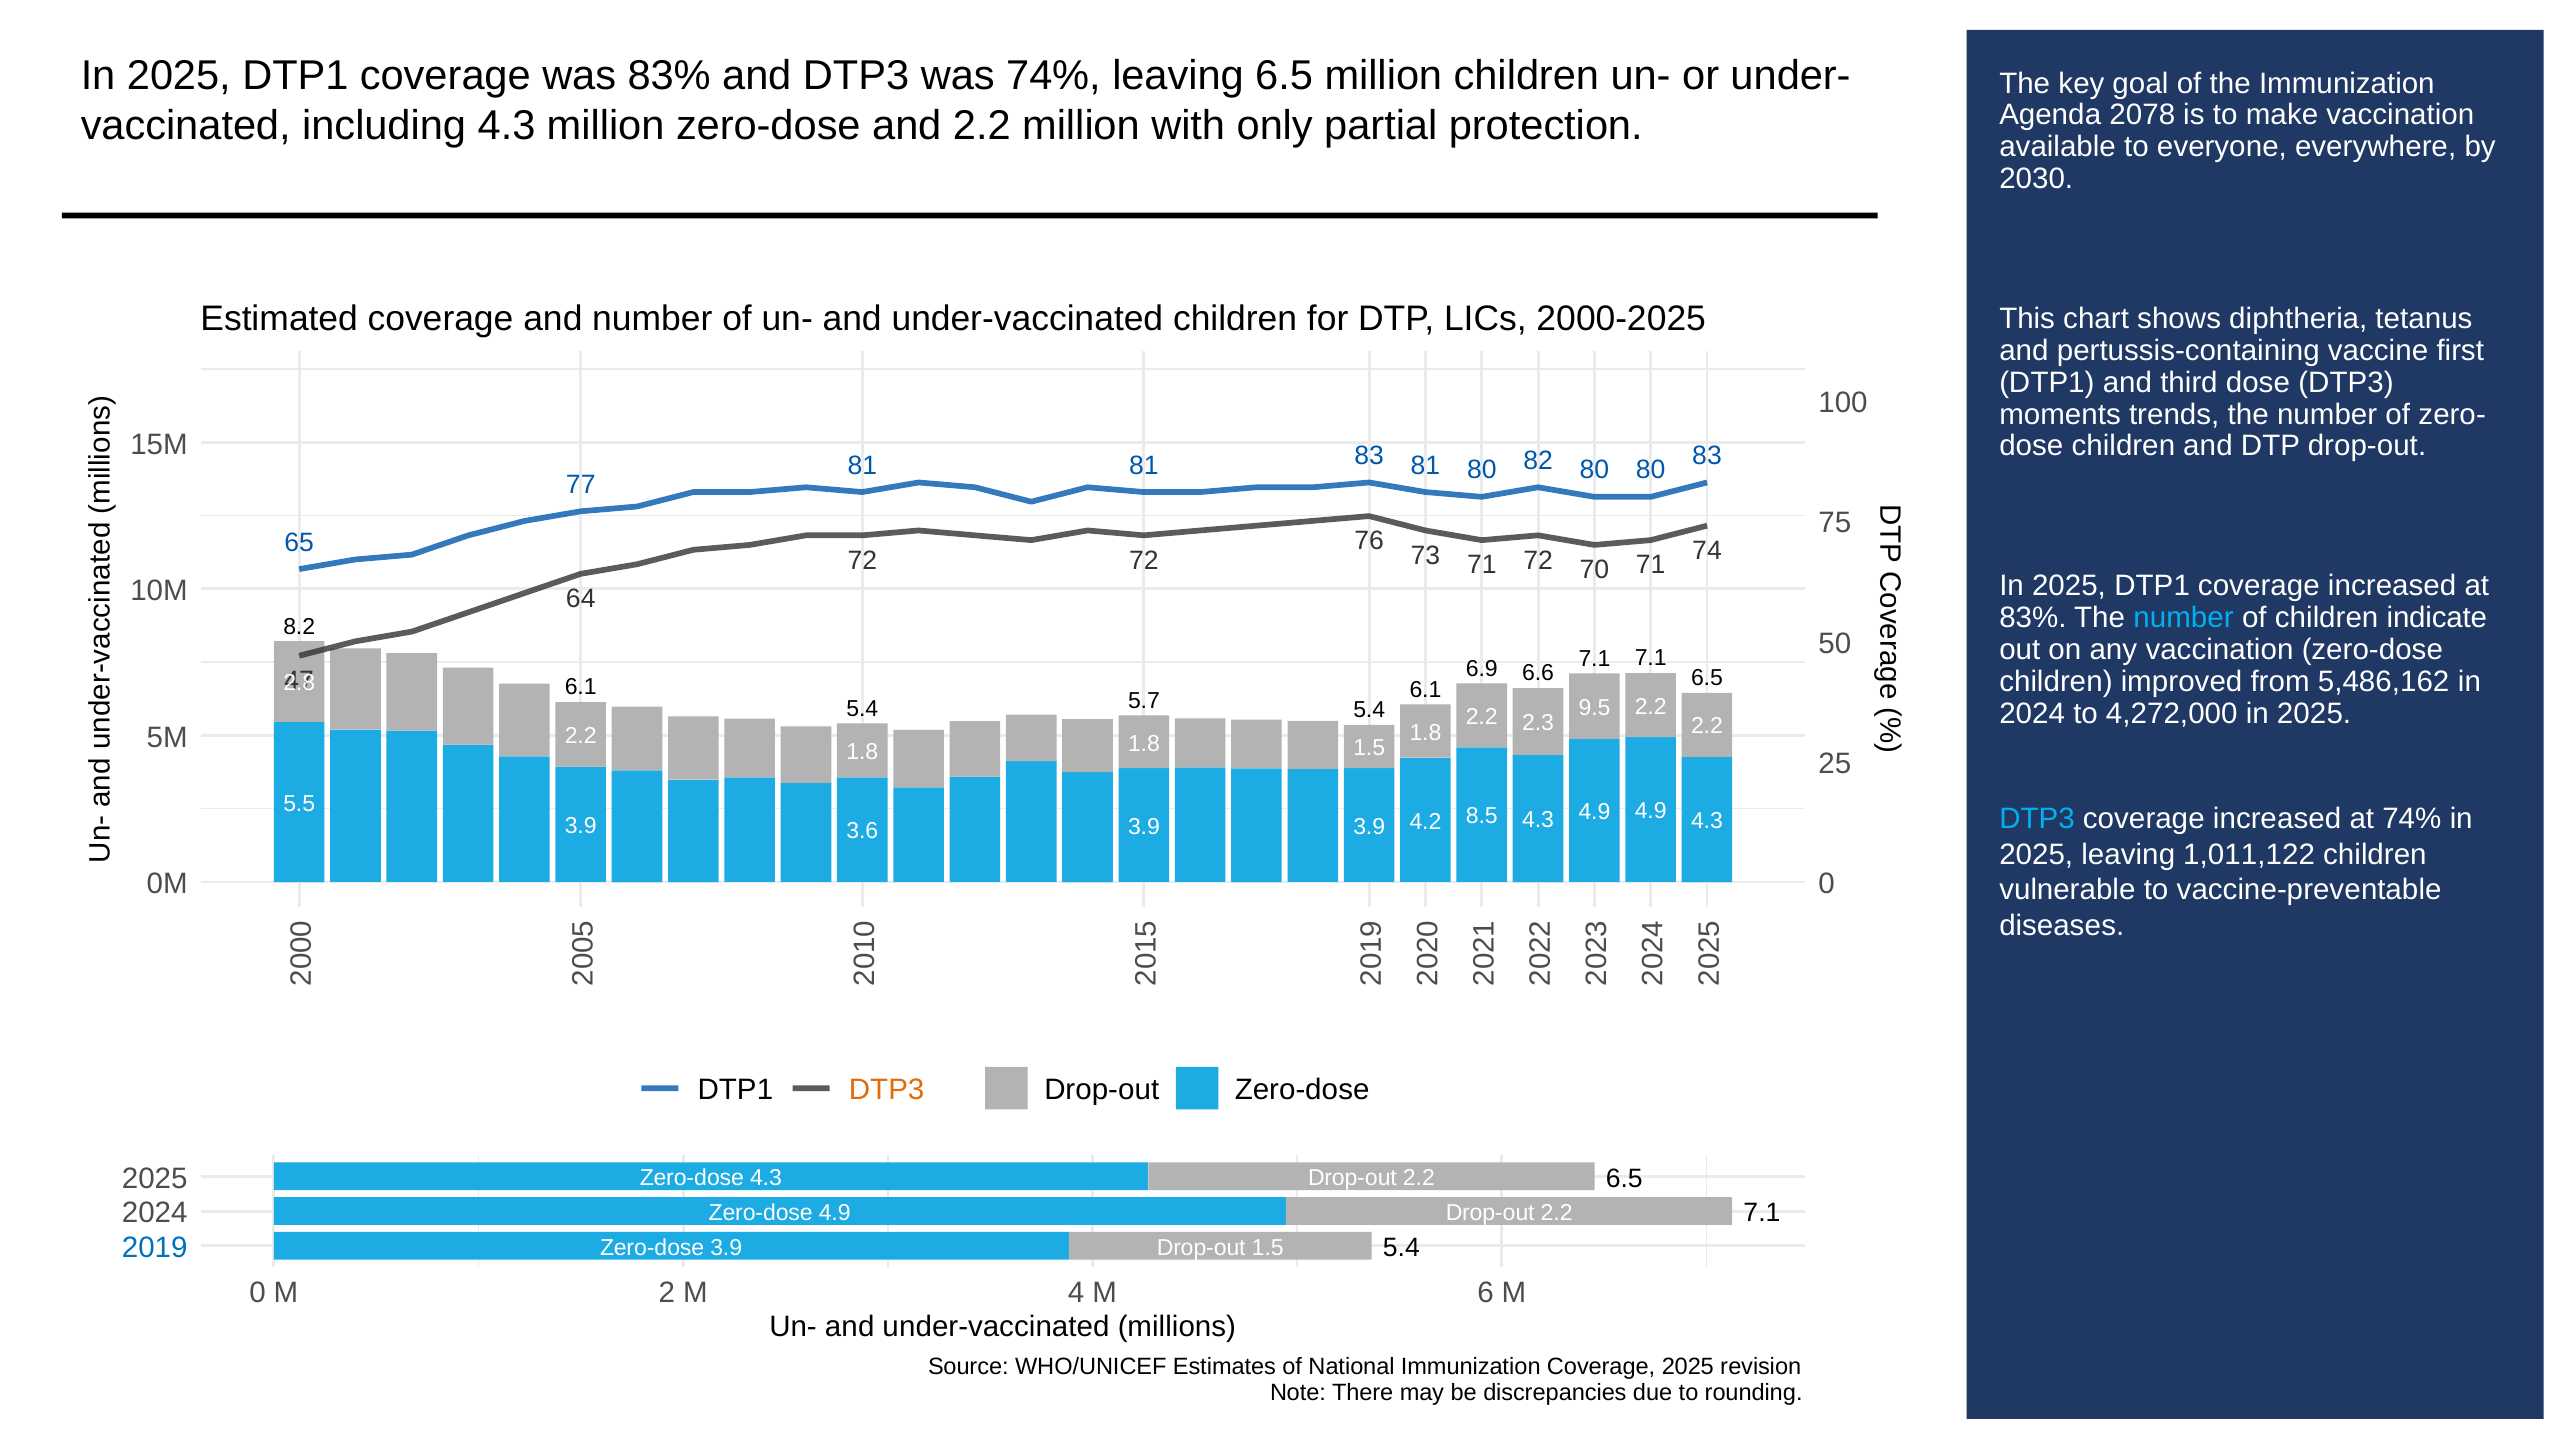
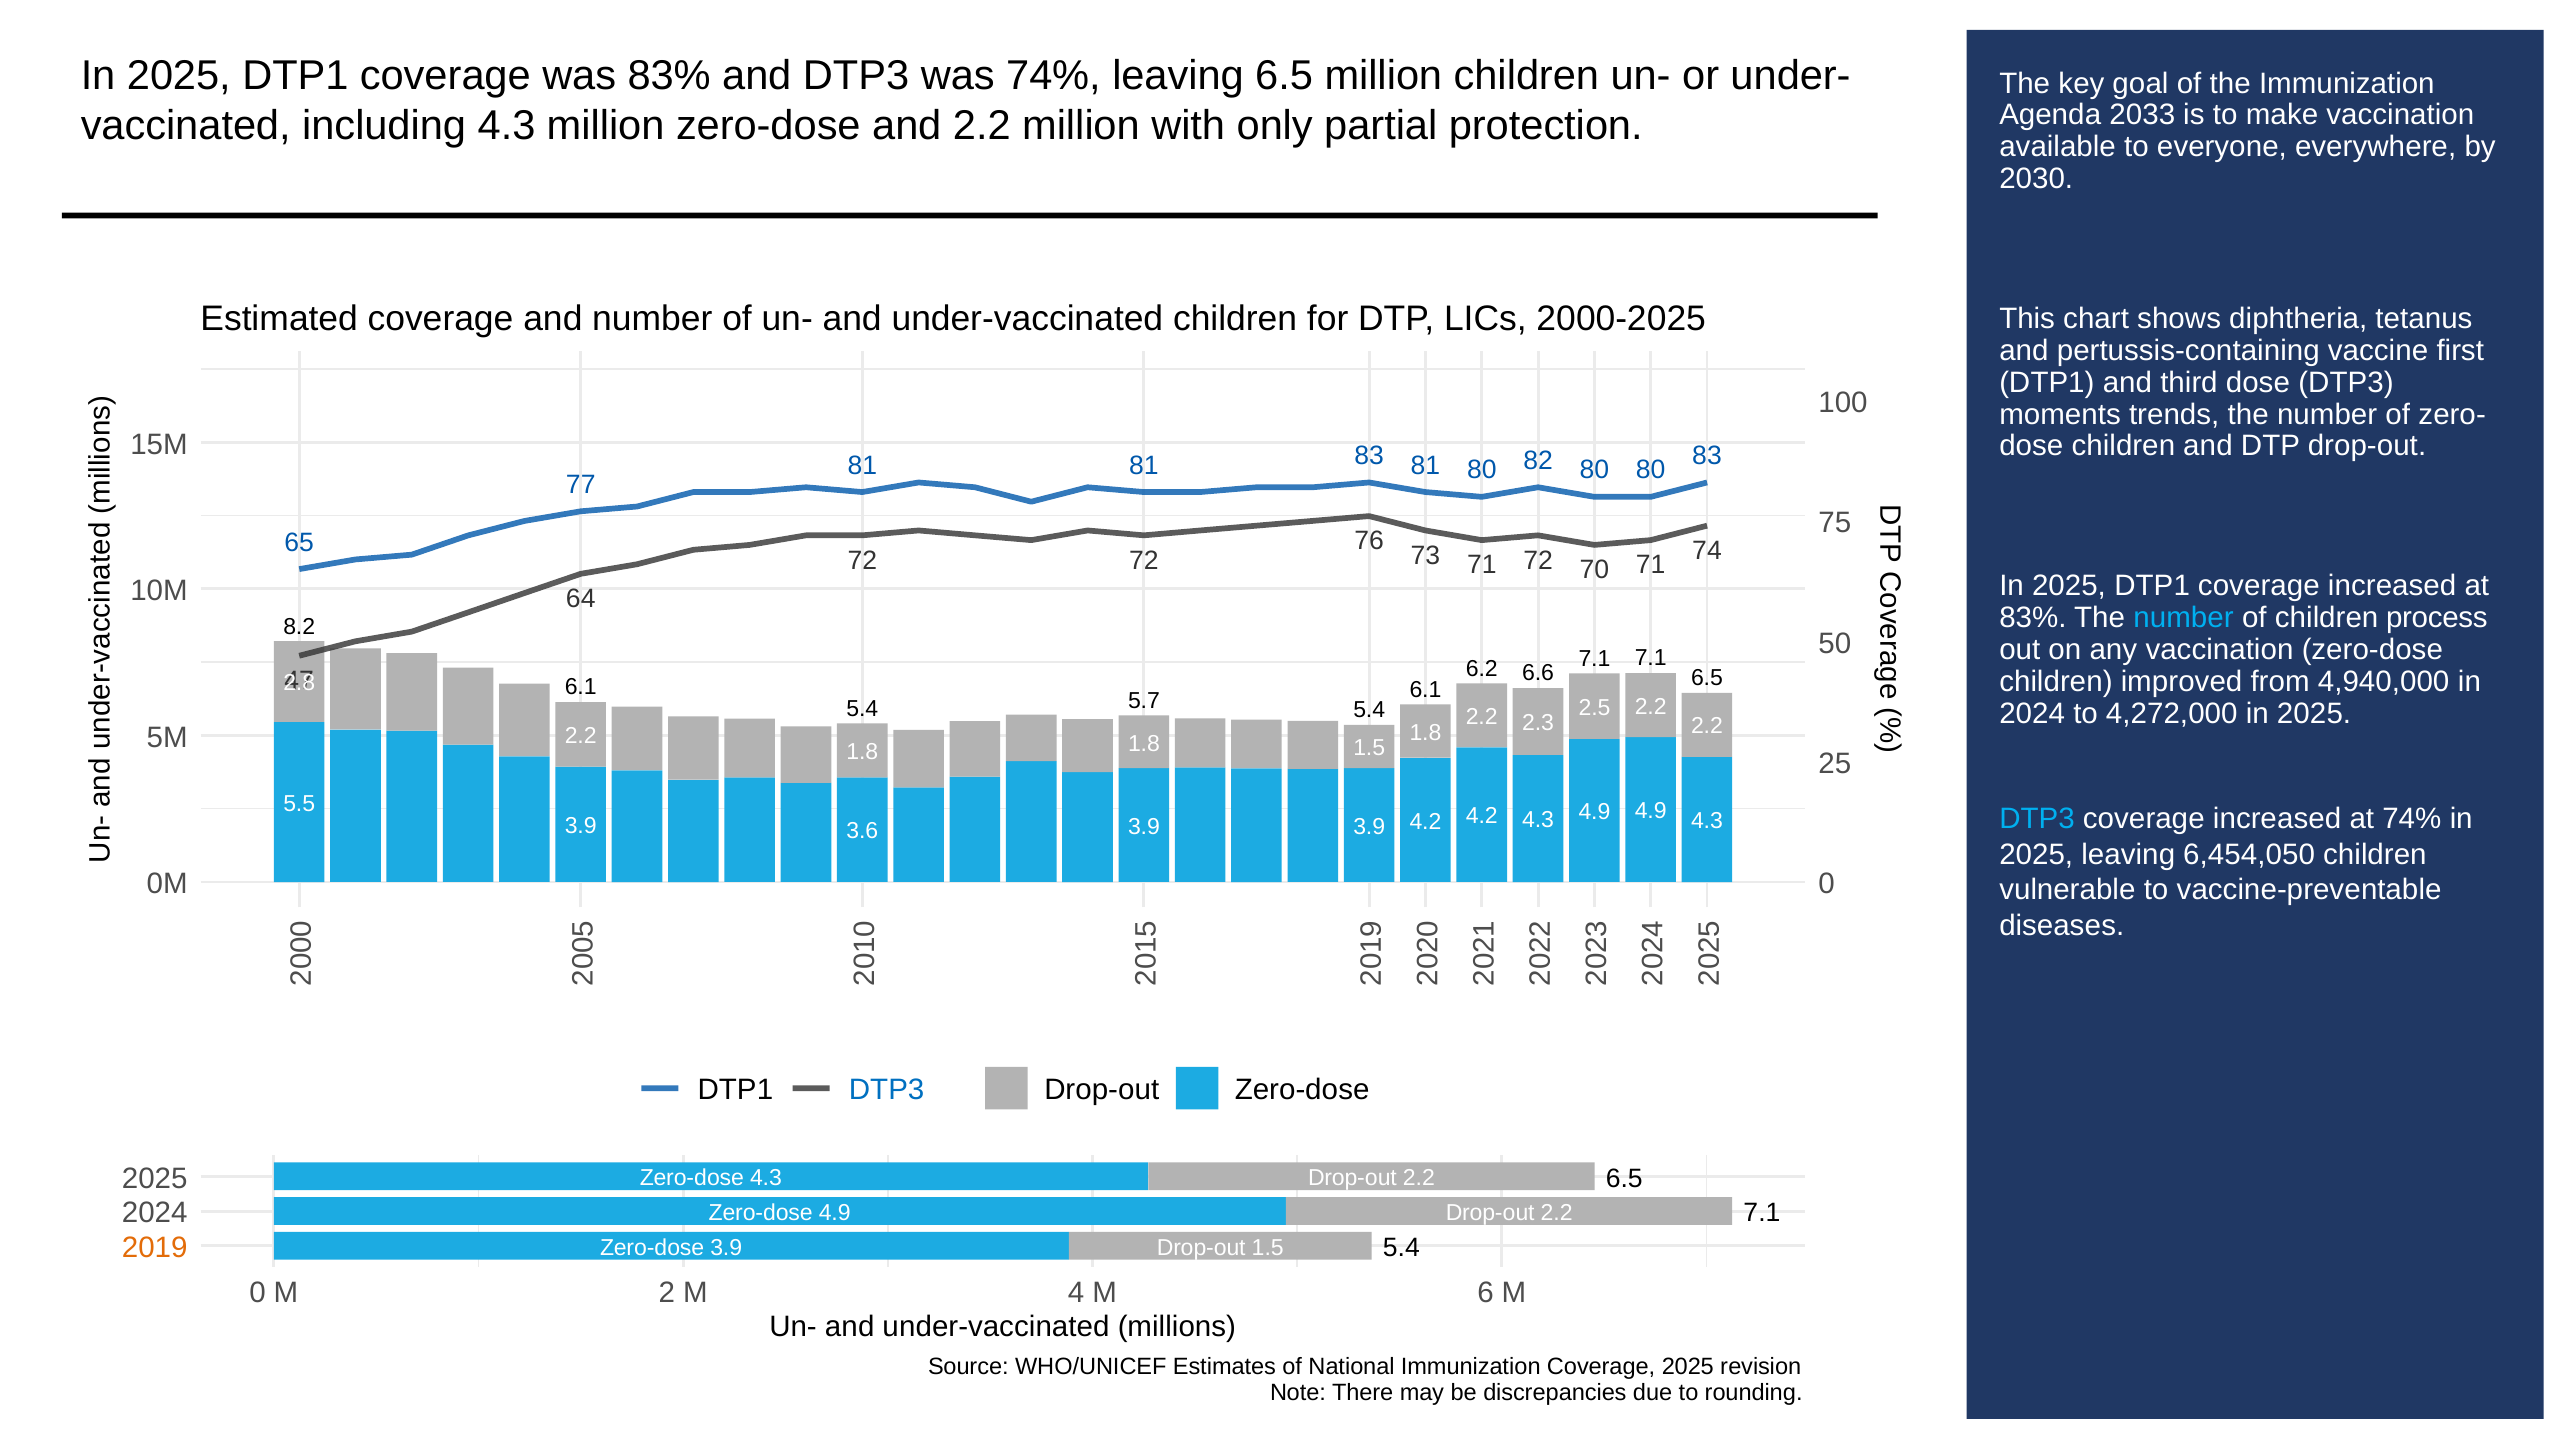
2078: 2078 -> 2033 (2142, 115)
indicate: indicate -> process (2437, 618)
6.9: 6.9 -> 6.2 (1482, 669)
5,486,162: 5,486,162 -> 4,940,000 (2384, 682)
9.5: 9.5 -> 2.5 (1595, 708)
4.2 8.5: 8.5 -> 4.2 (1482, 816)
1,011,122: 1,011,122 -> 6,454,050 (2249, 855)
DTP3 colour: orange -> blue (887, 1090)
2019 colour: blue -> orange (155, 1248)
